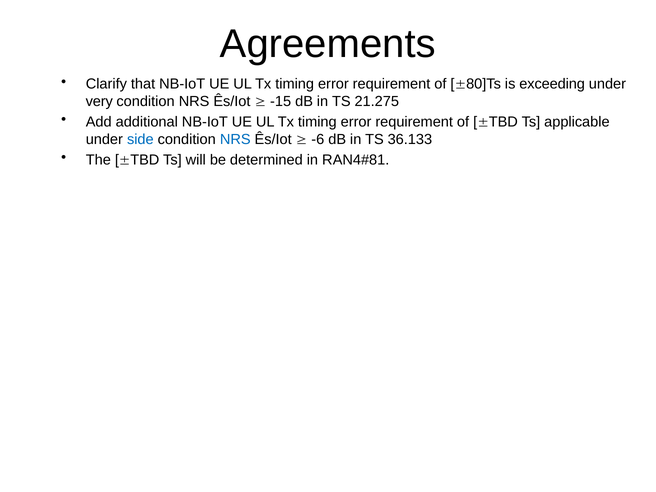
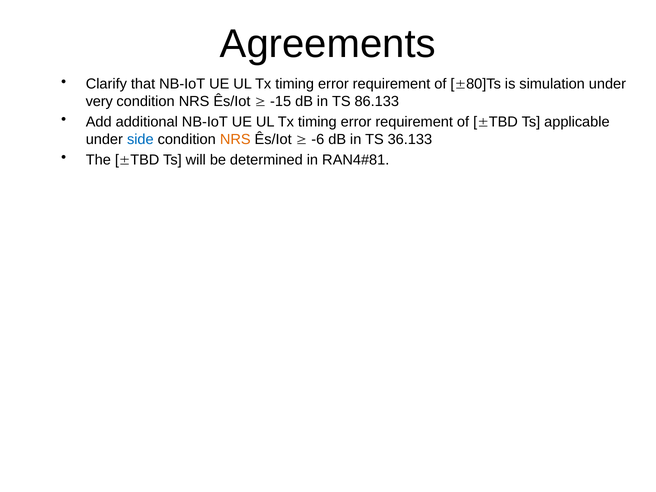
exceeding: exceeding -> simulation (552, 84)
21.275: 21.275 -> 86.133 (377, 102)
NRS colour: blue -> orange (235, 139)
